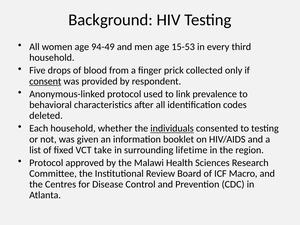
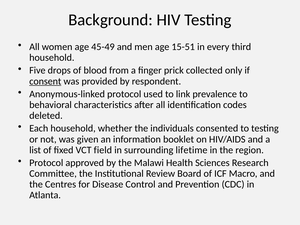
94-49: 94-49 -> 45-49 (103, 47)
15-53: 15-53 -> 15-51 (183, 47)
individuals underline: present -> none (172, 128)
take: take -> field (103, 150)
